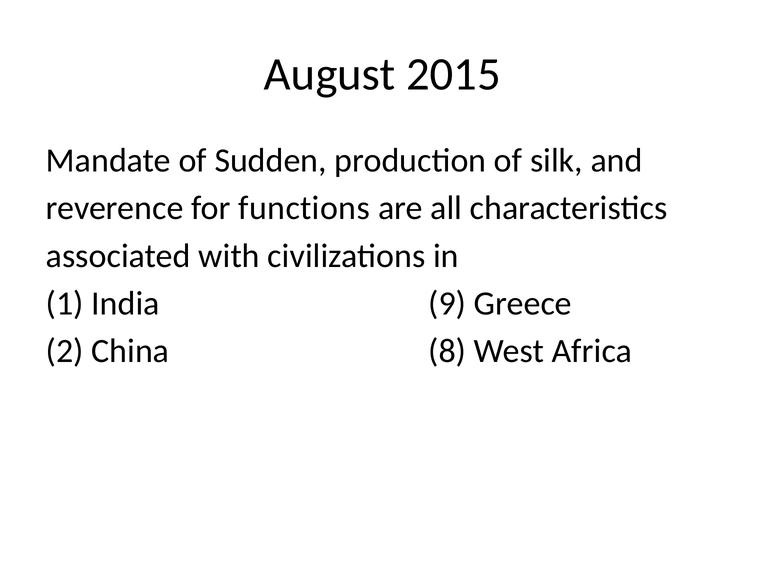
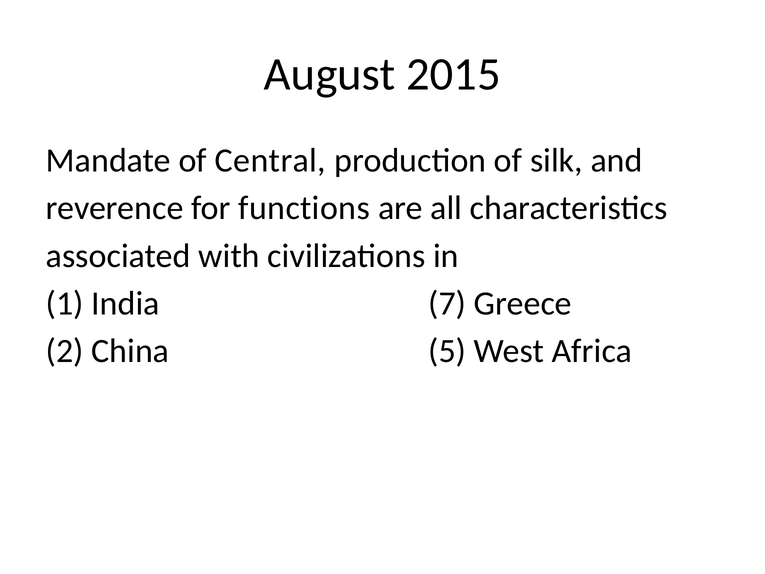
Sudden: Sudden -> Central (270, 160)
9: 9 -> 7 (447, 303)
8: 8 -> 5 (447, 351)
